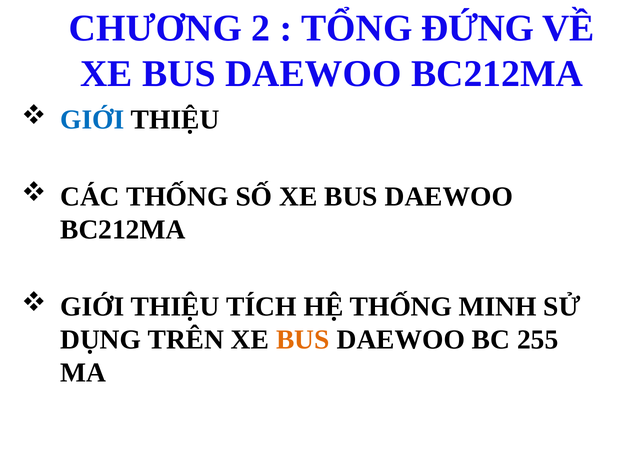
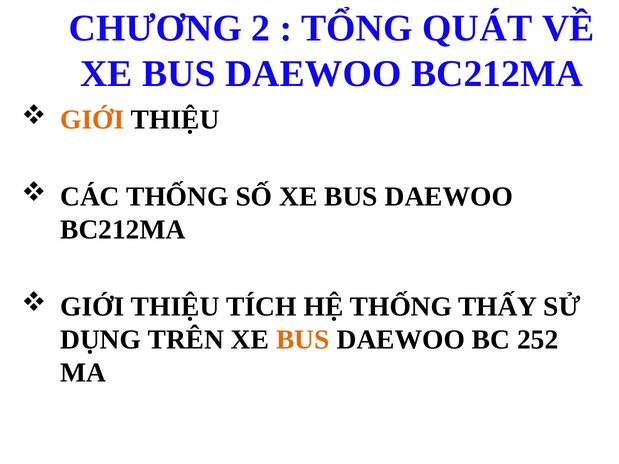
ĐỨNG: ĐỨNG -> QUÁT (477, 28)
GIỚI colour: blue -> orange (92, 119)
MINH: MINH -> THẤY (498, 307)
255: 255 -> 252 (538, 340)
